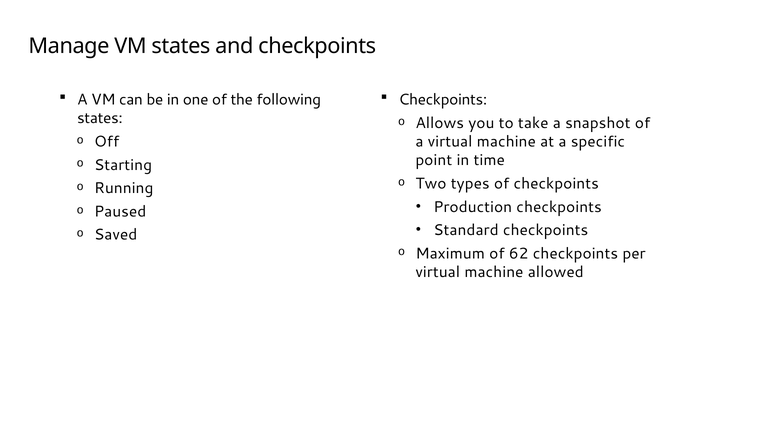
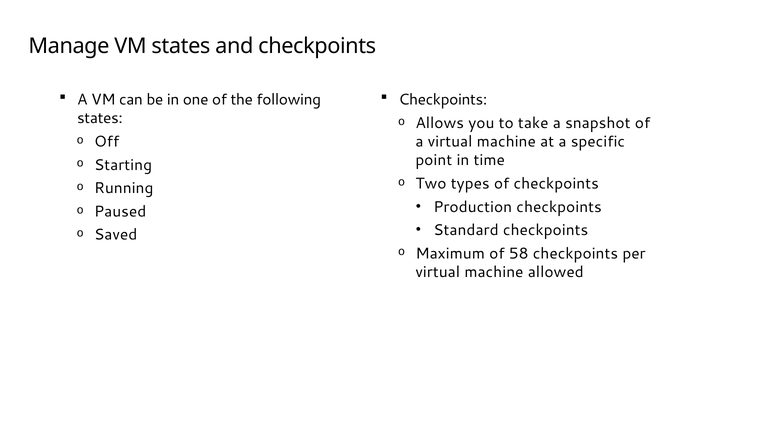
62: 62 -> 58 (519, 254)
